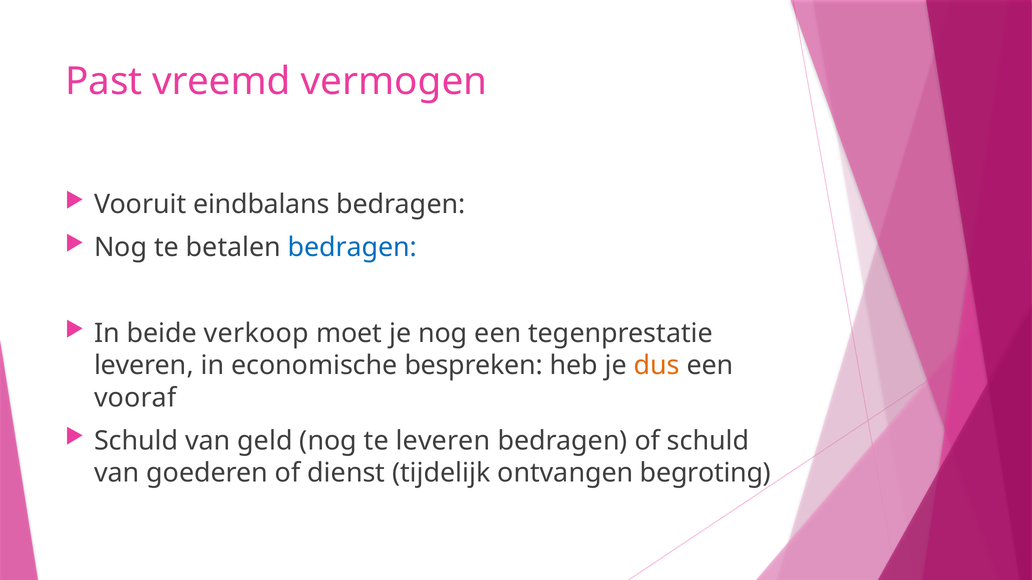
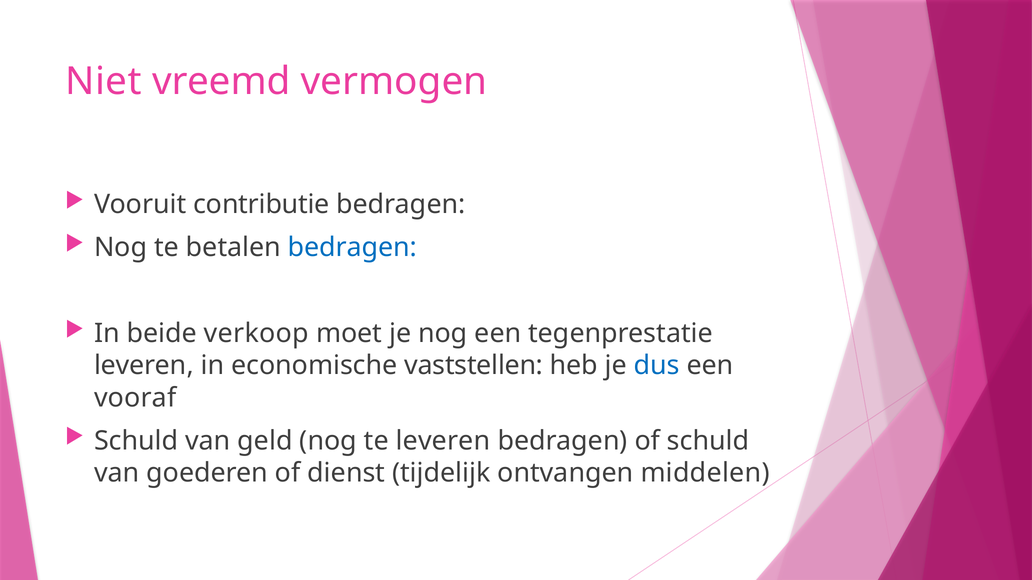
Past: Past -> Niet (104, 81)
eindbalans: eindbalans -> contributie (261, 205)
bespreken: bespreken -> vaststellen (474, 366)
dus colour: orange -> blue (657, 366)
begroting: begroting -> middelen (705, 473)
